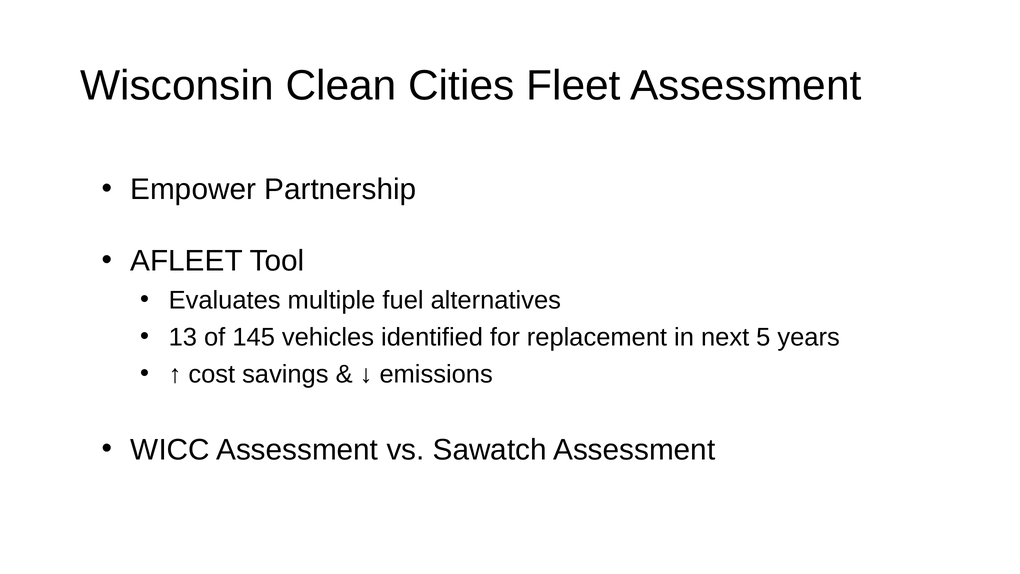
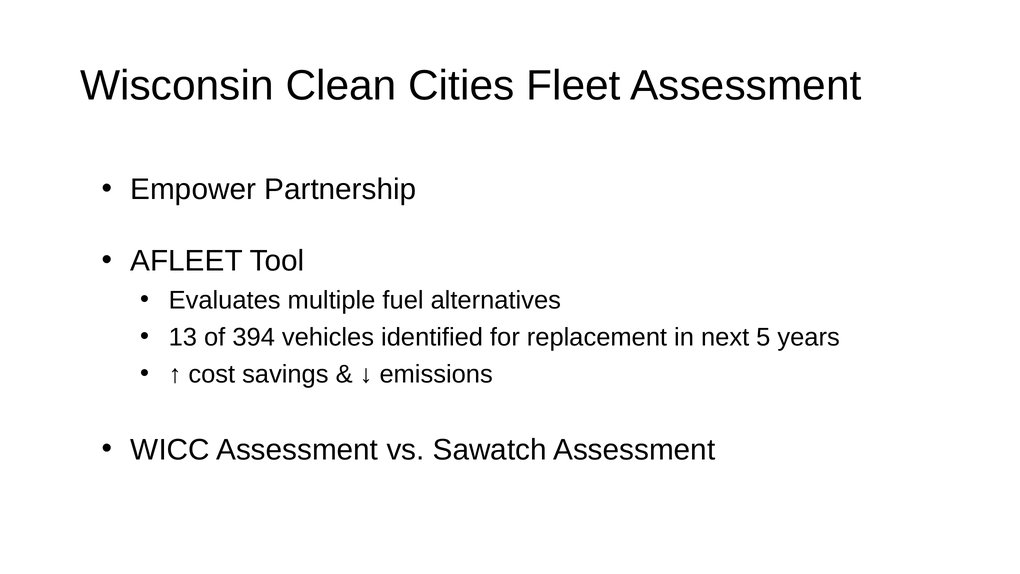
145: 145 -> 394 (254, 337)
